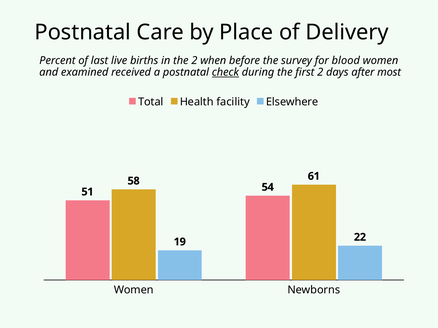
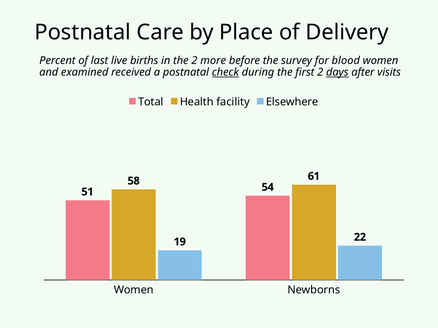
when: when -> more (213, 61)
days underline: none -> present (337, 72)
most: most -> visits (389, 72)
